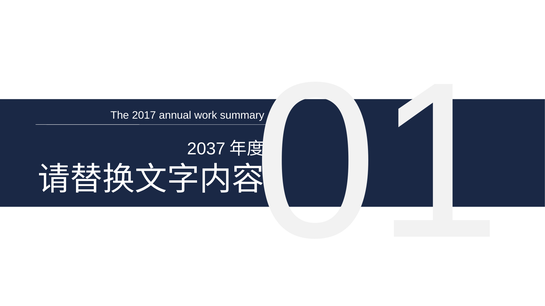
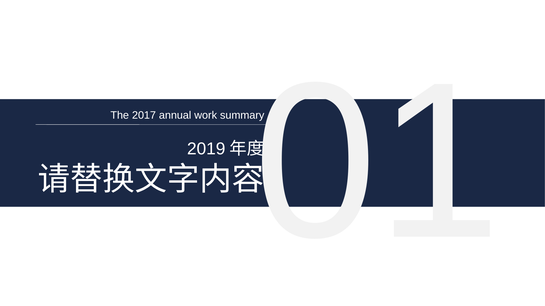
2037: 2037 -> 2019 (206, 149)
